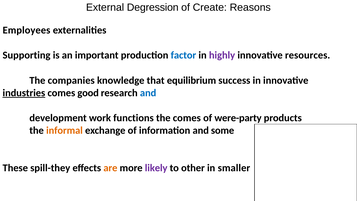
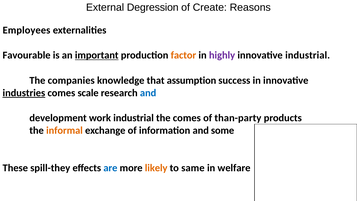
Supporting: Supporting -> Favourable (27, 55)
important underline: none -> present (97, 55)
factor colour: blue -> orange (183, 55)
innovative resources: resources -> industrial (308, 55)
equilibrium: equilibrium -> assumption (192, 80)
good: good -> scale (88, 93)
work functions: functions -> industrial (134, 118)
were-party: were-party -> than-party (238, 118)
are colour: orange -> blue (110, 168)
likely colour: purple -> orange (156, 168)
other: other -> same (193, 168)
smaller: smaller -> welfare (234, 168)
